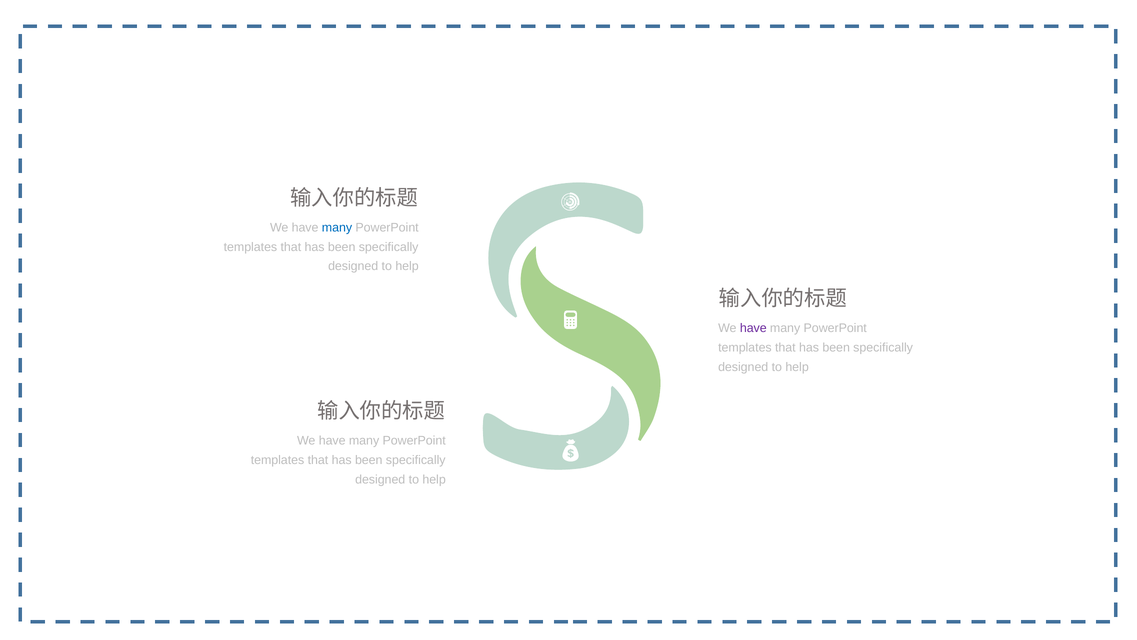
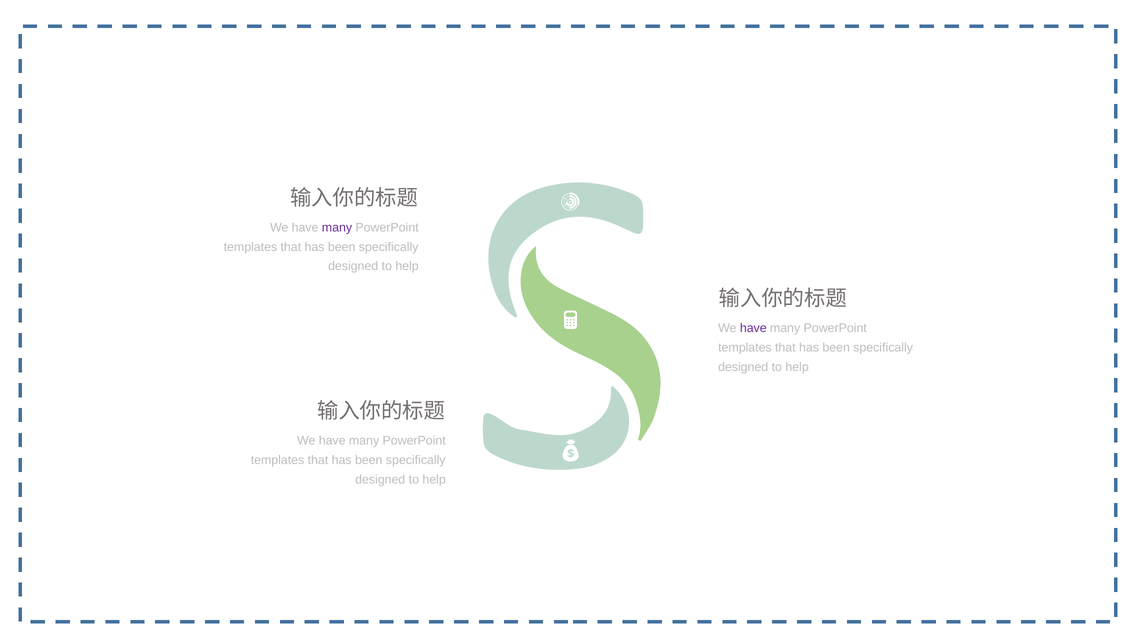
many colour: blue -> purple (337, 227)
